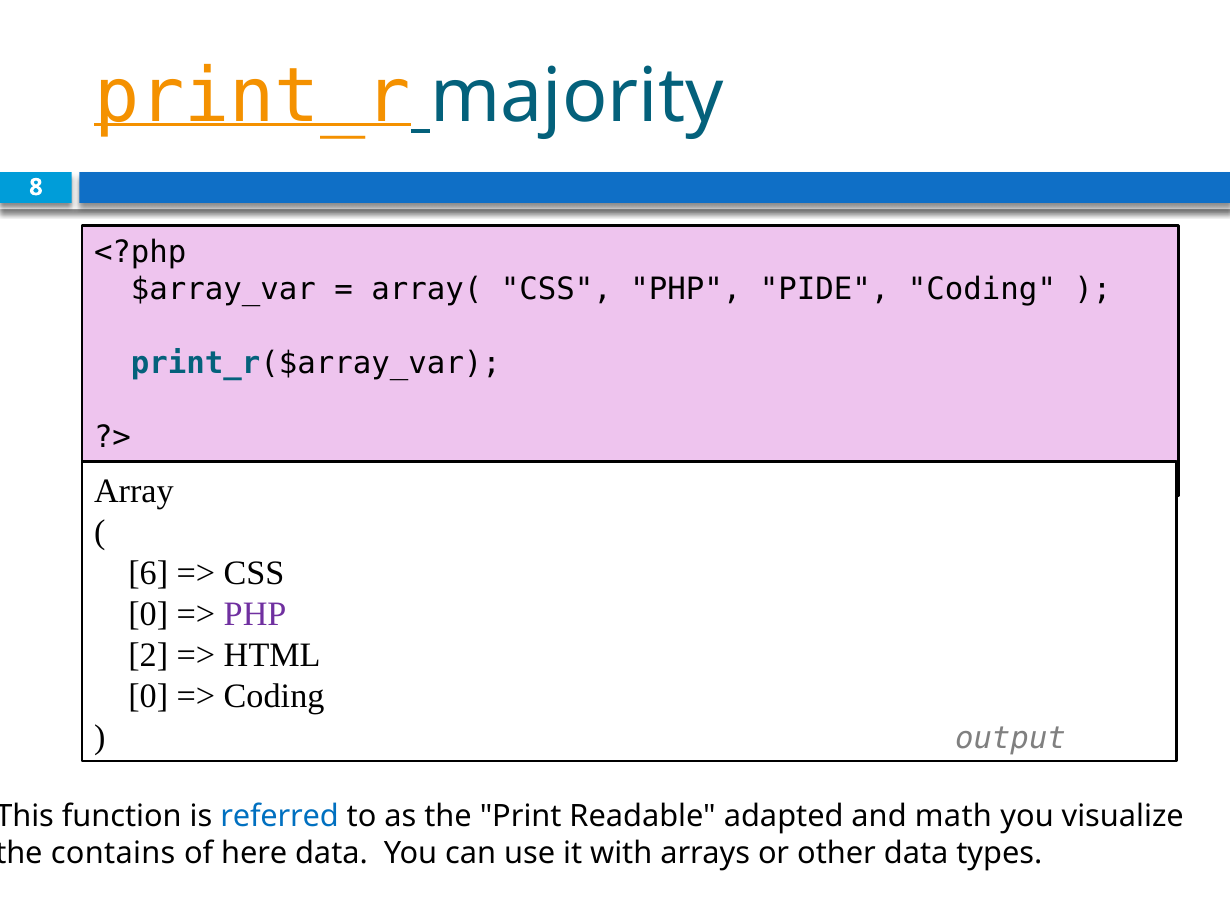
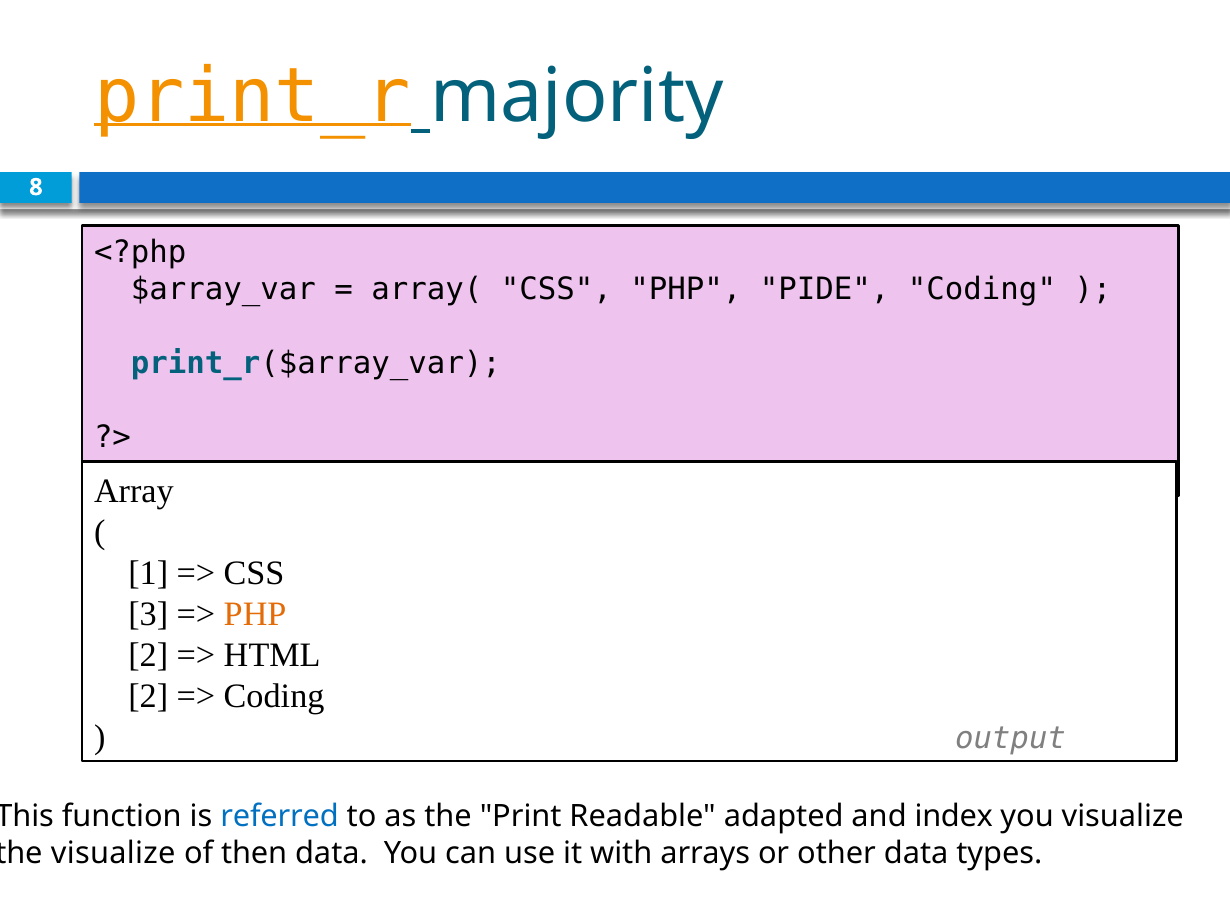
6: 6 -> 1 (148, 572)
0: 0 -> 3 (148, 613)
PHP colour: purple -> orange (255, 613)
0: 0 -> 2 (148, 696)
math: math -> index (954, 816)
contains: contains -> visualize (113, 853)
here: here -> then (254, 853)
